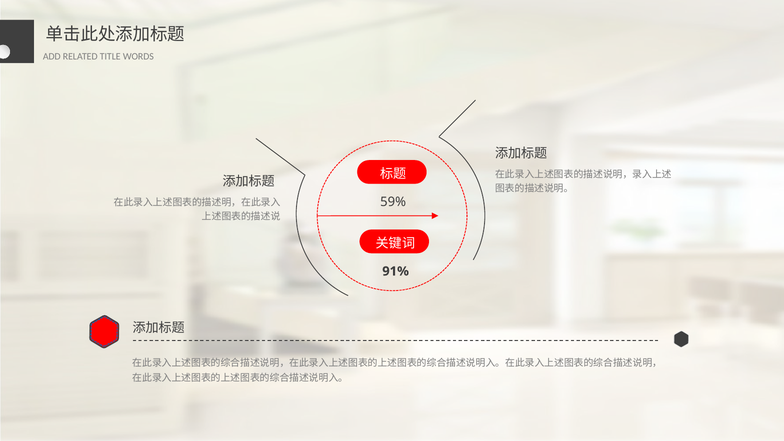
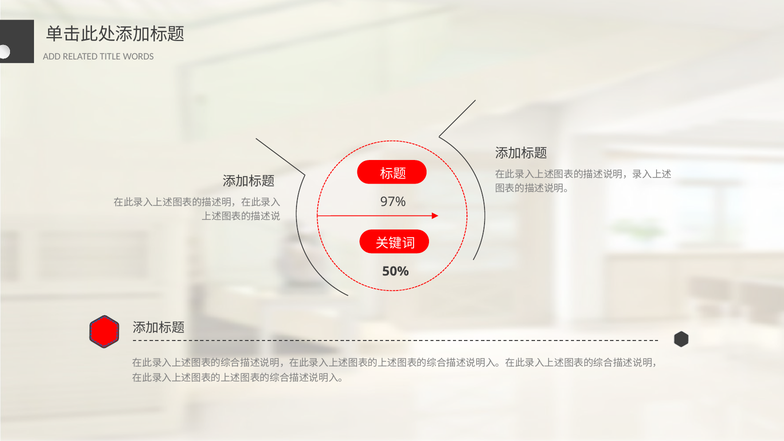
59%: 59% -> 97% (393, 202)
91%: 91% -> 50% (396, 271)
